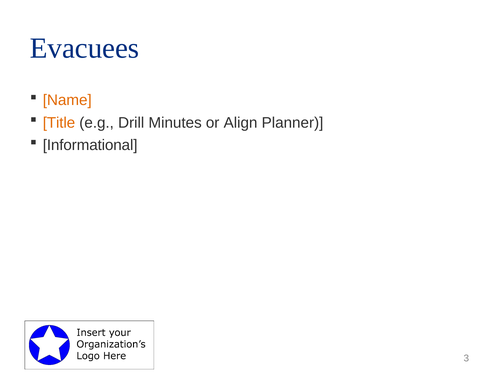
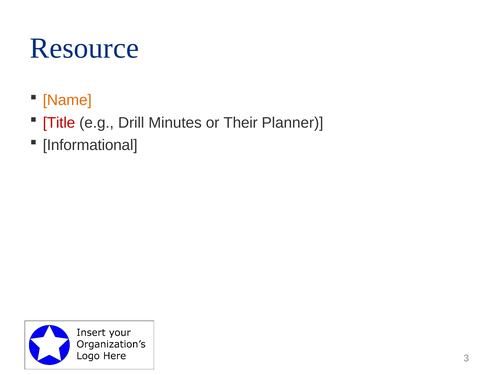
Evacuees: Evacuees -> Resource (84, 48)
Title colour: orange -> red (59, 122)
Align: Align -> Their (241, 122)
